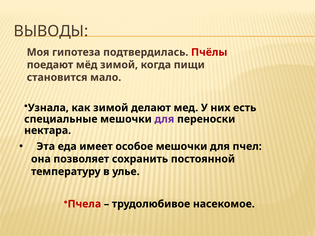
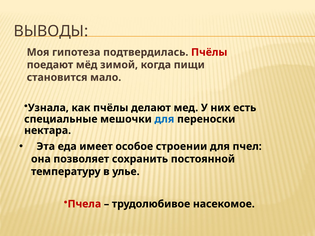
как зимой: зимой -> пчёлы (111, 108)
для colour: purple -> blue (164, 119)
особое мешочки: мешочки -> строении (182, 147)
